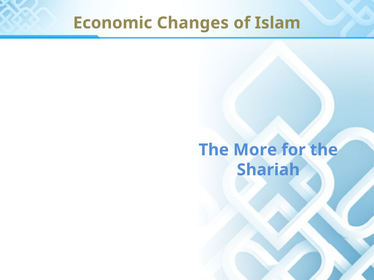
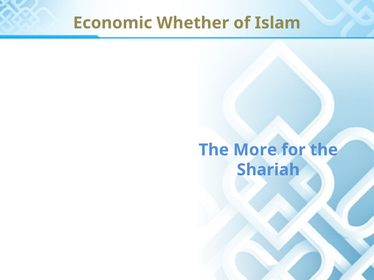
Changes: Changes -> Whether (193, 23)
